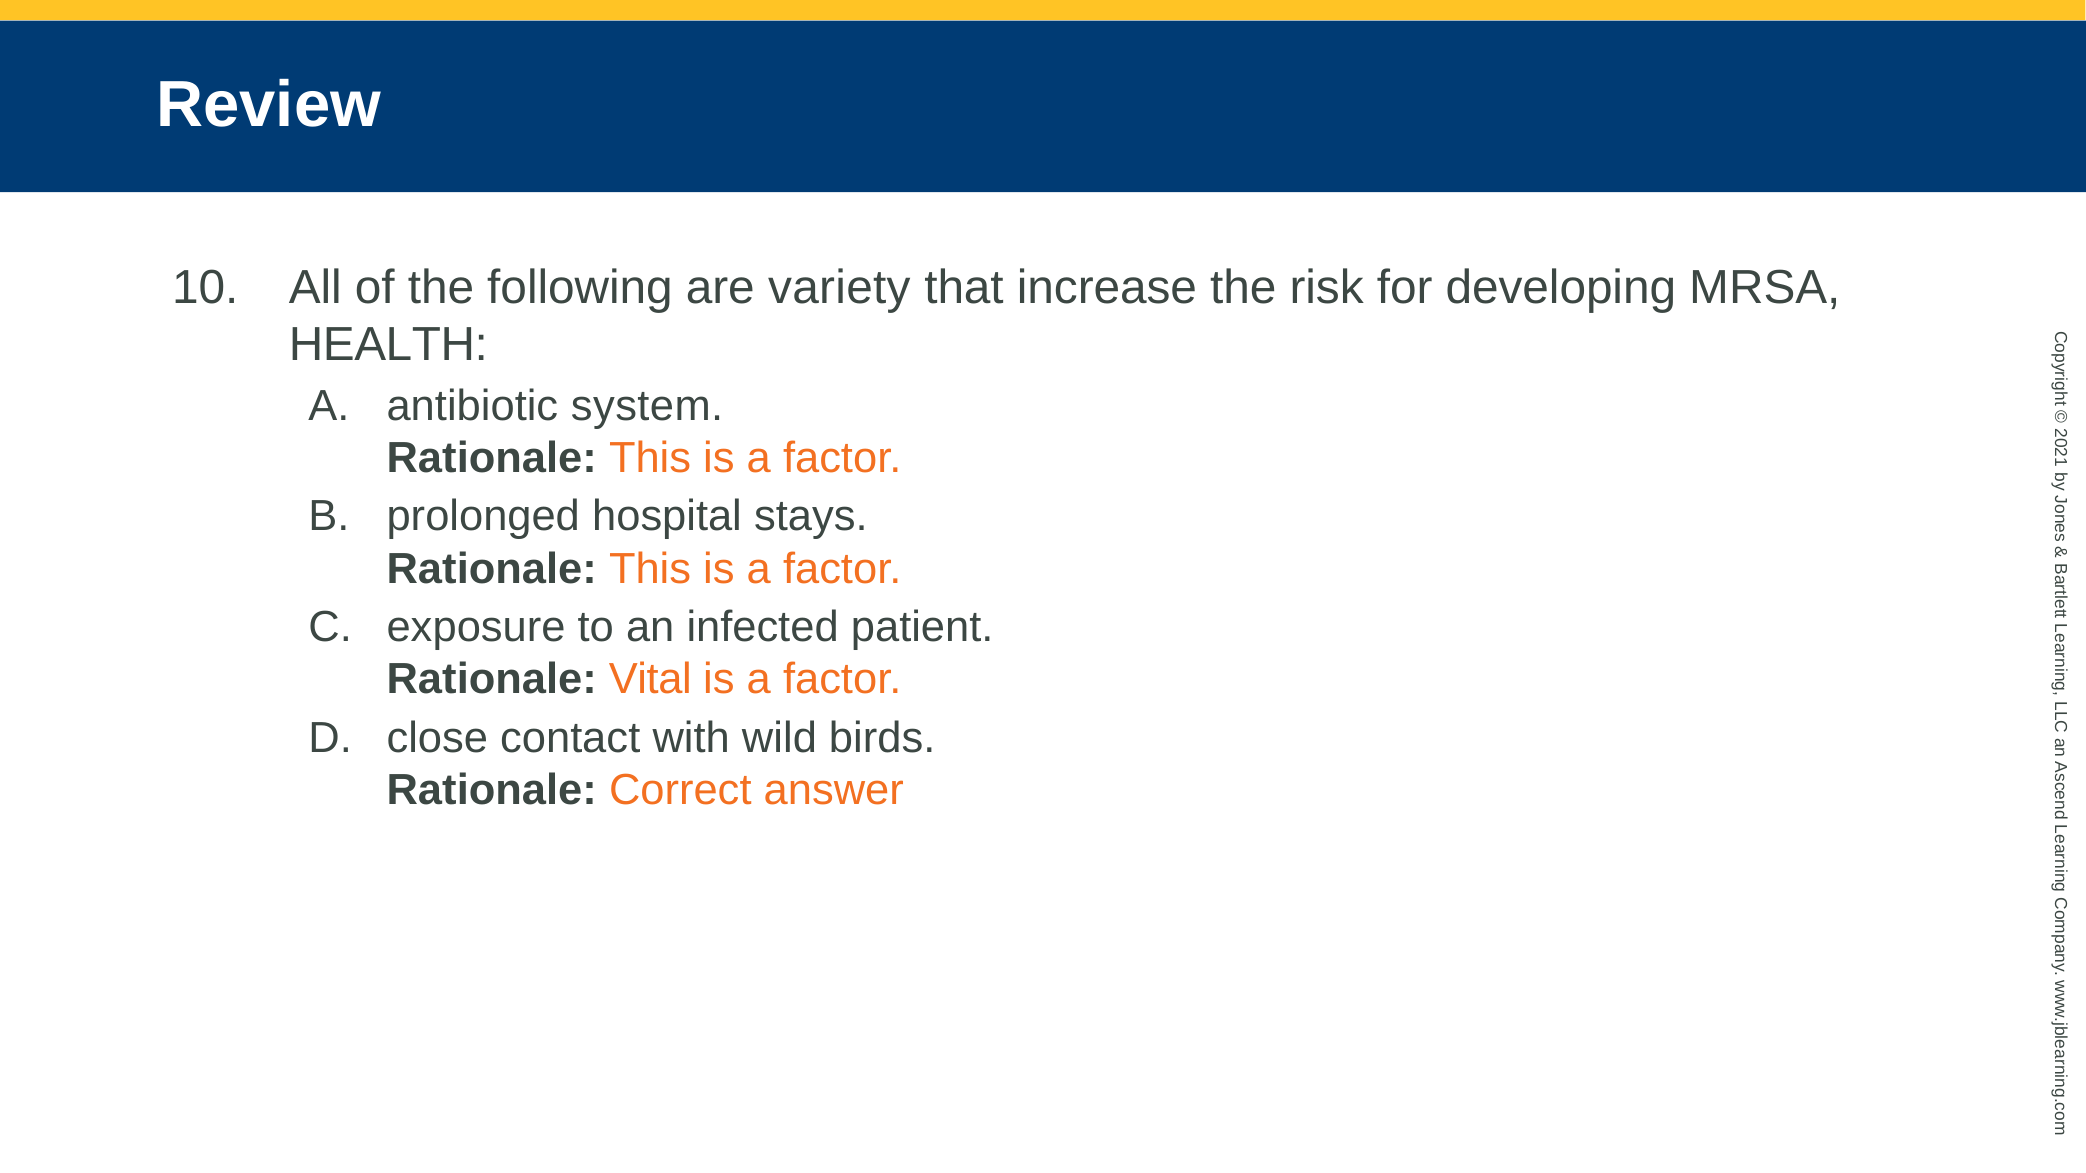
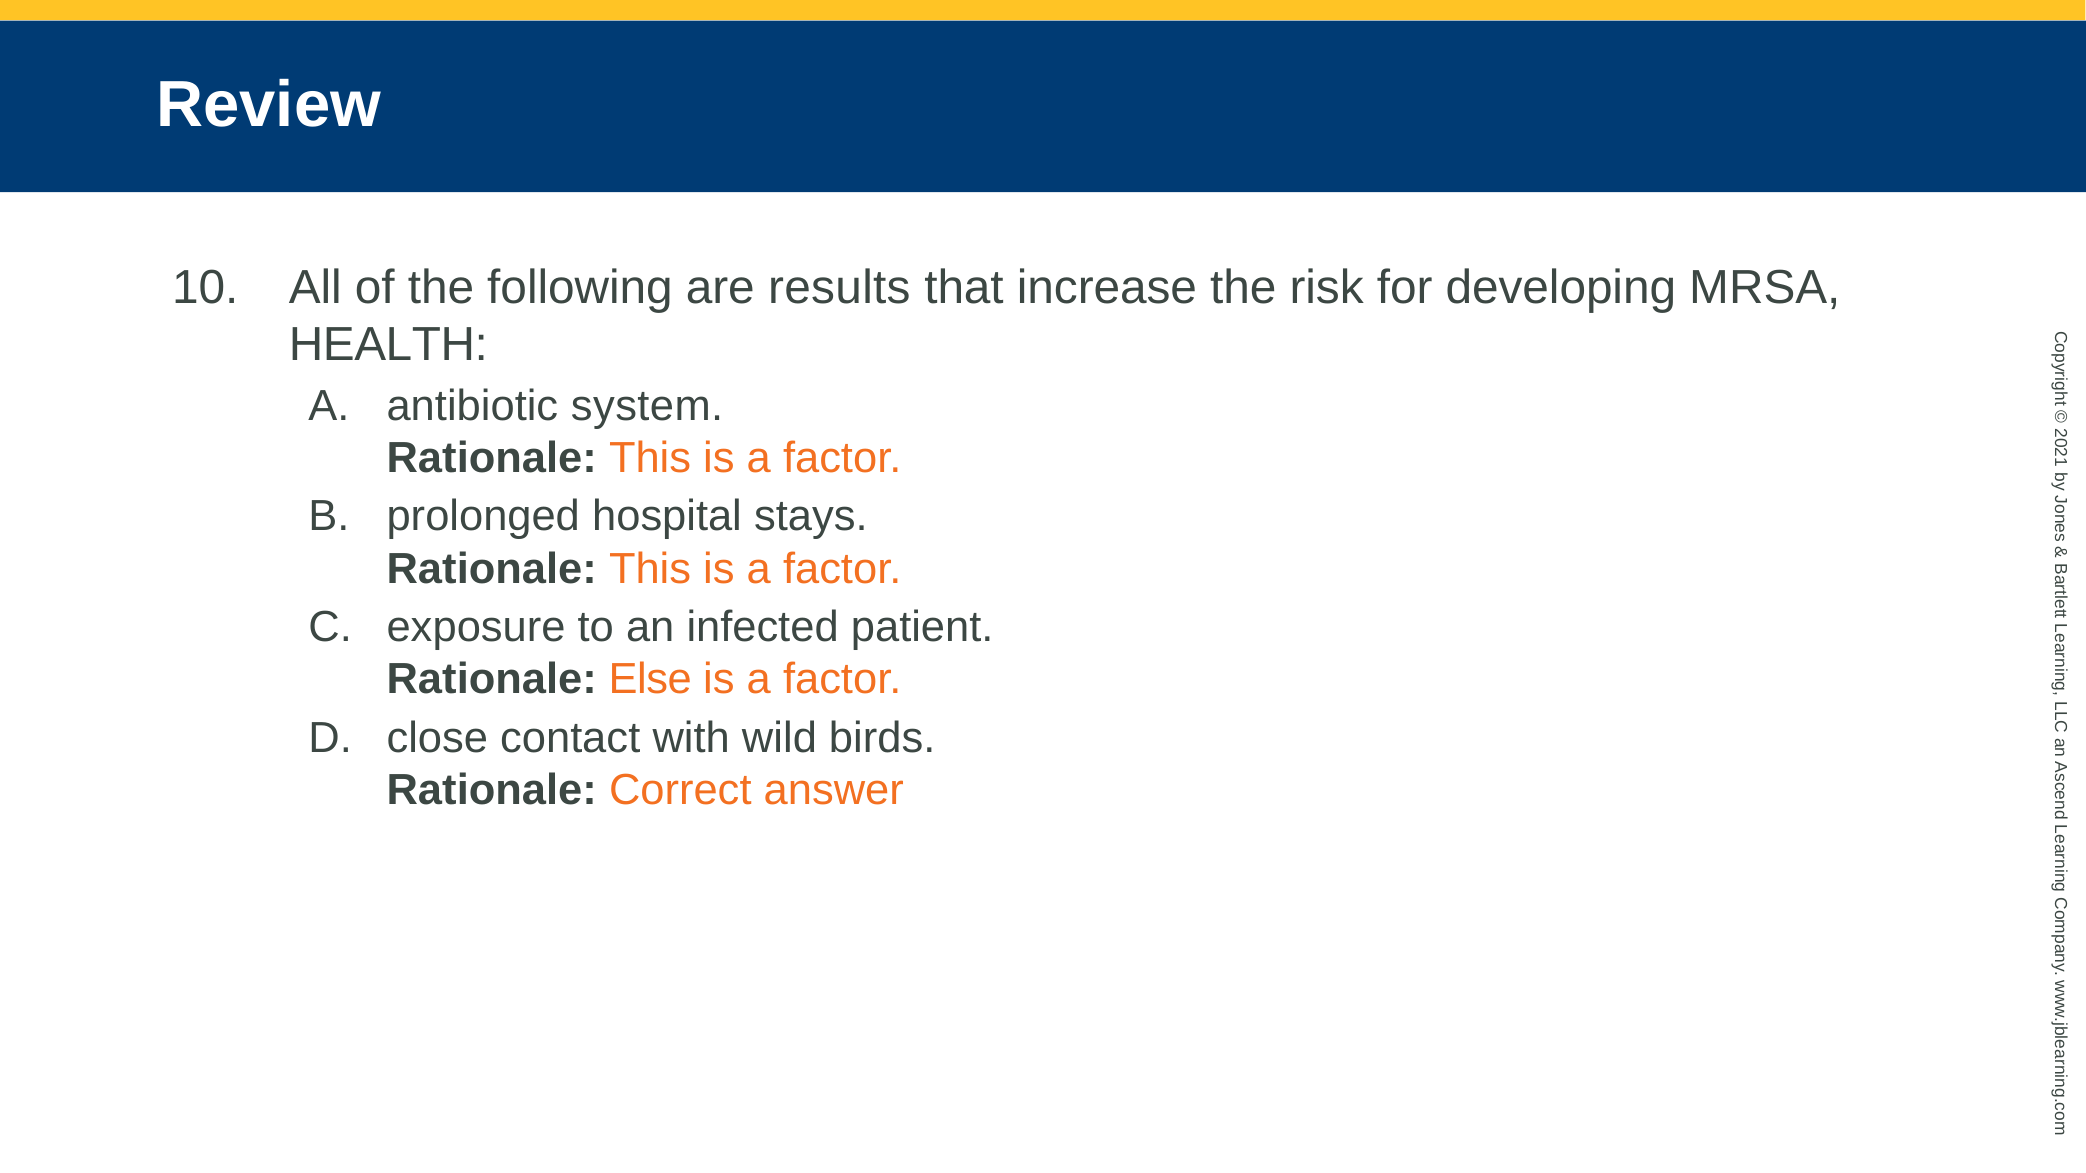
variety: variety -> results (839, 288)
Vital: Vital -> Else (650, 680)
